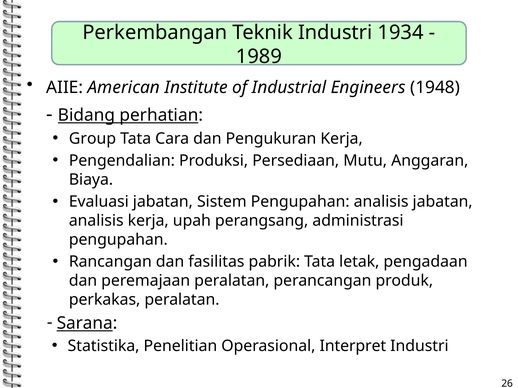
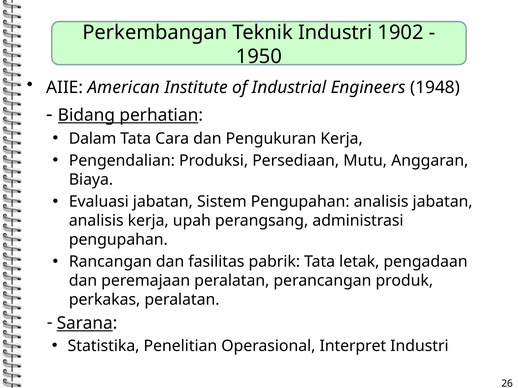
1934: 1934 -> 1902 (401, 32)
1989: 1989 -> 1950 (259, 57)
Group: Group -> Dalam (93, 139)
